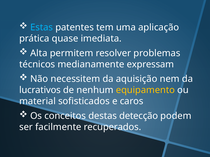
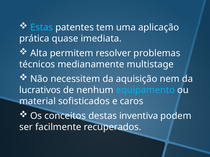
expressam: expressam -> multistage (150, 64)
equipamento colour: yellow -> light blue (145, 90)
detecção: detecção -> inventiva (139, 116)
